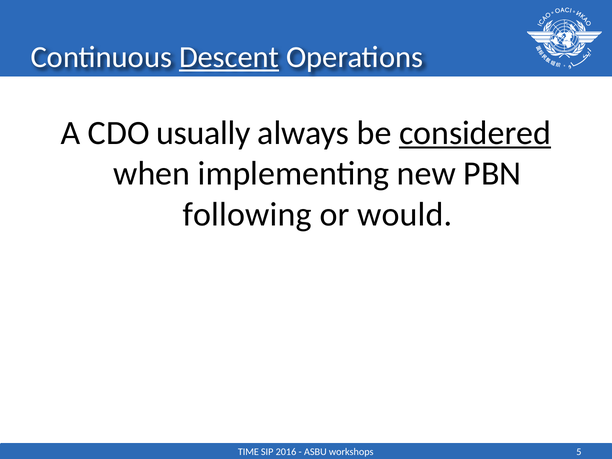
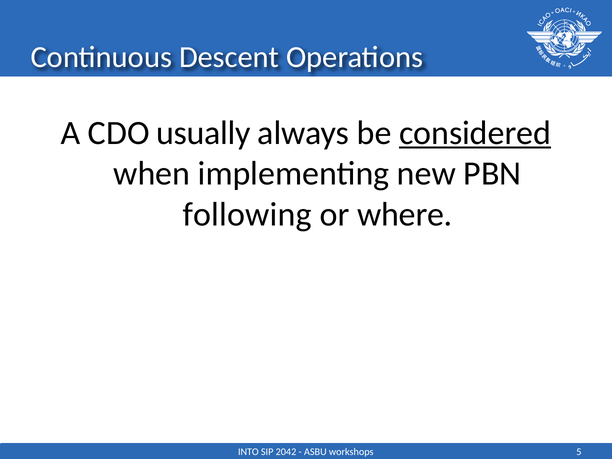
Descent underline: present -> none (229, 57)
would: would -> where (405, 215)
TIME: TIME -> INTO (248, 452)
2016: 2016 -> 2042 (286, 452)
